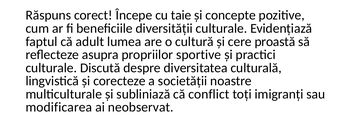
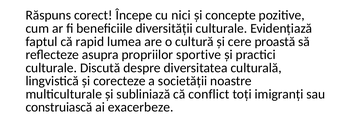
taie: taie -> nici (181, 15)
adult: adult -> rapid (90, 41)
modificarea: modificarea -> construiască (59, 107)
neobservat: neobservat -> exacerbeze (141, 107)
